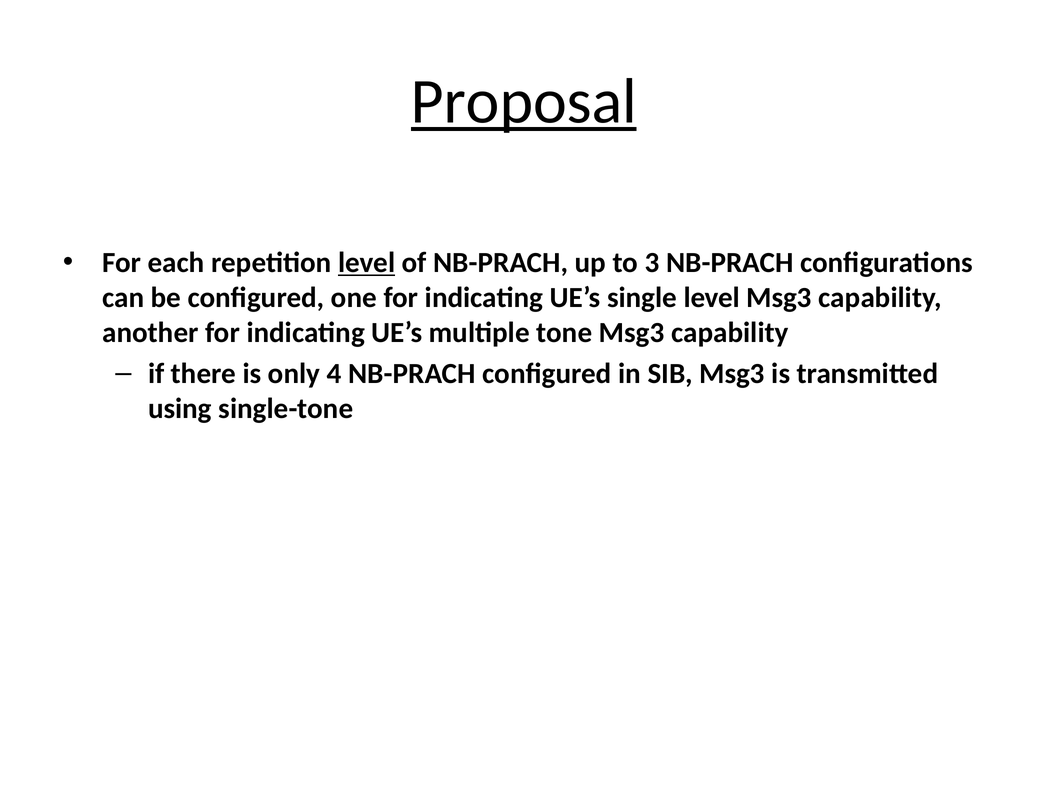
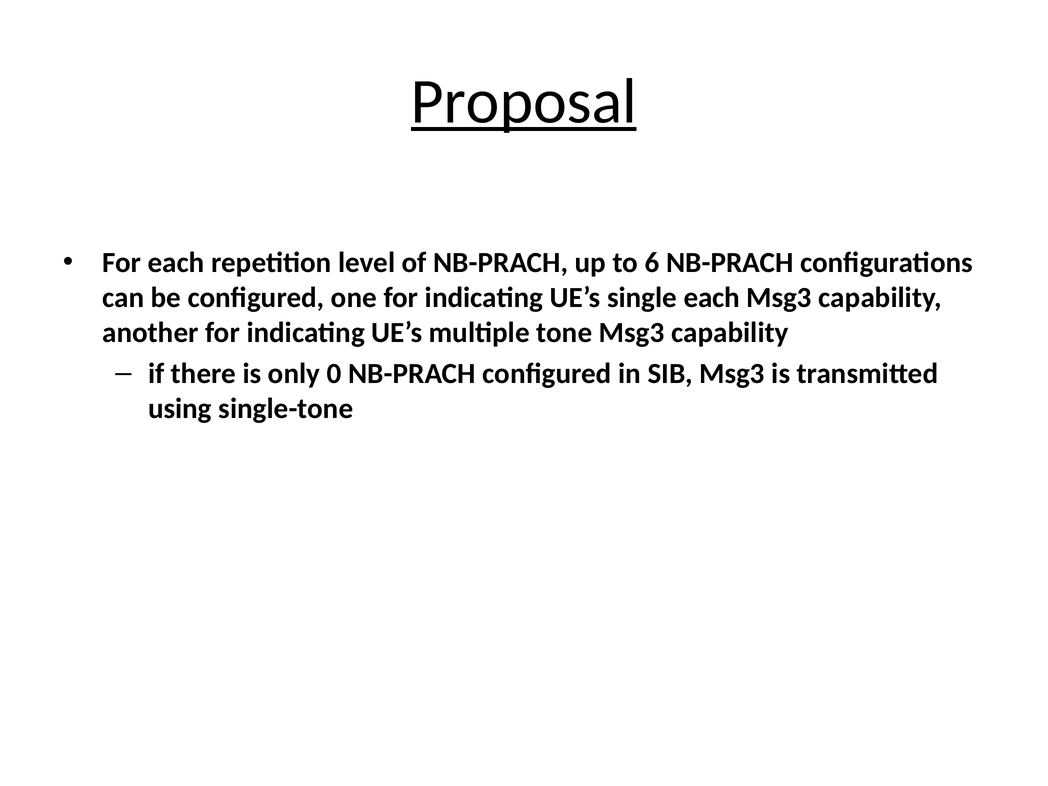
level underline: present -> none (367, 263)
3: 3 -> 6 (652, 263)
single level: level -> each (712, 298)
4: 4 -> 0 (334, 374)
